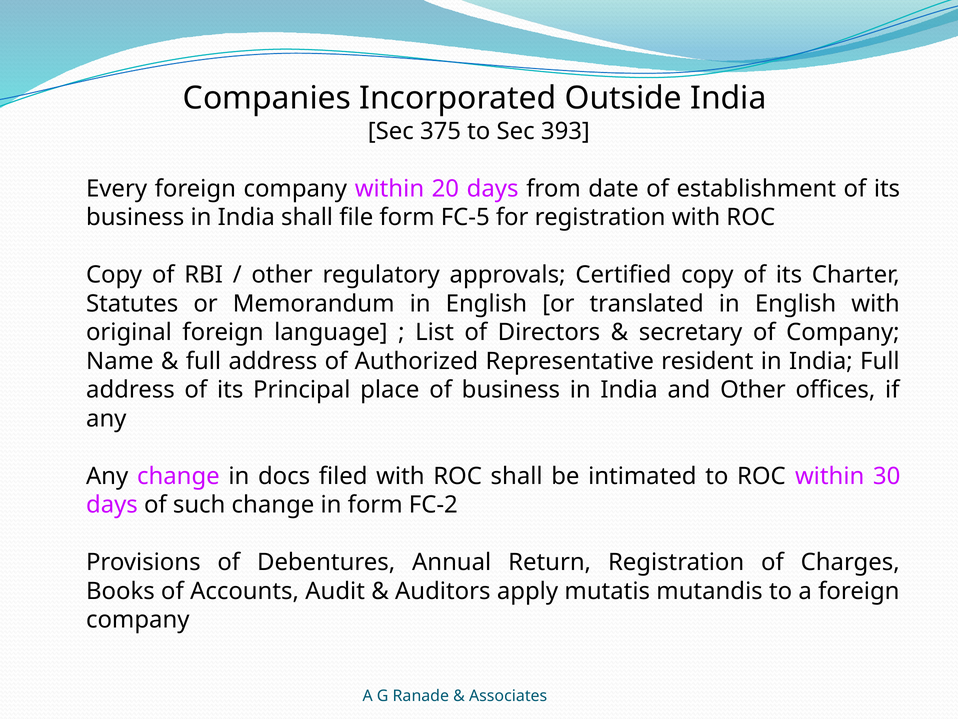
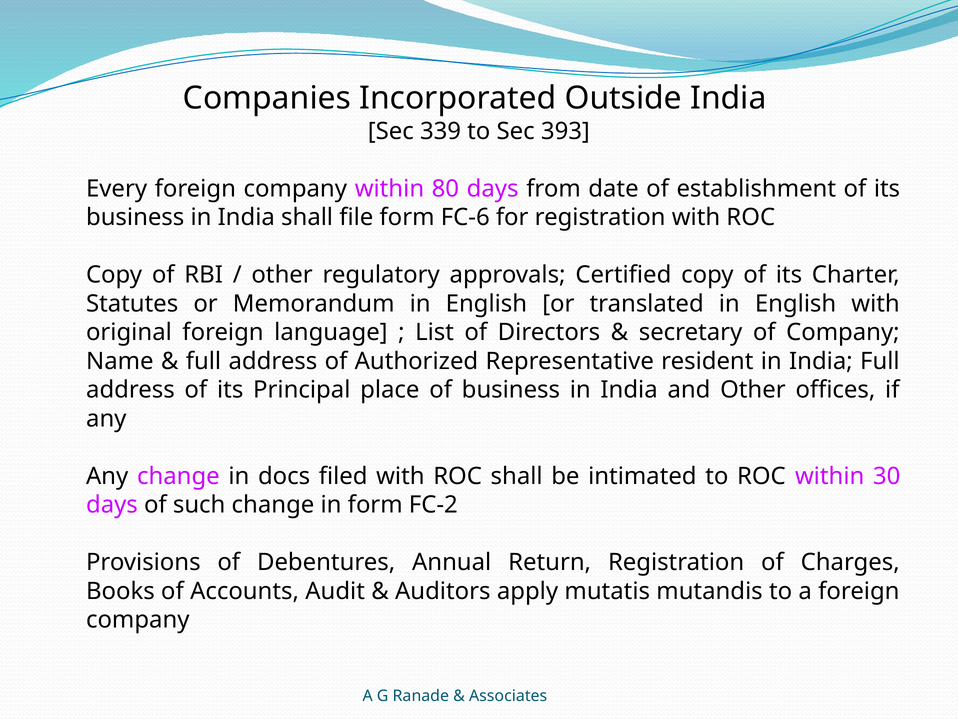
375: 375 -> 339 (441, 131)
20: 20 -> 80 (445, 188)
FC-5: FC-5 -> FC-6 (465, 217)
